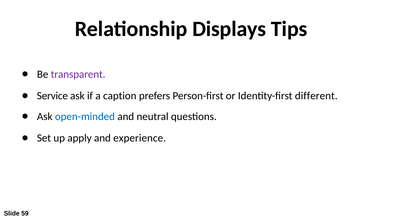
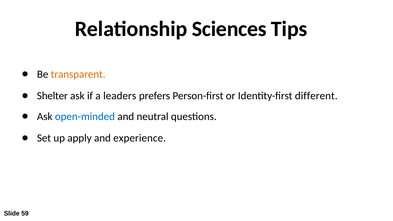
Displays: Displays -> Sciences (229, 29)
transparent colour: purple -> orange (78, 74)
Service: Service -> Shelter (52, 96)
caption: caption -> leaders (120, 96)
